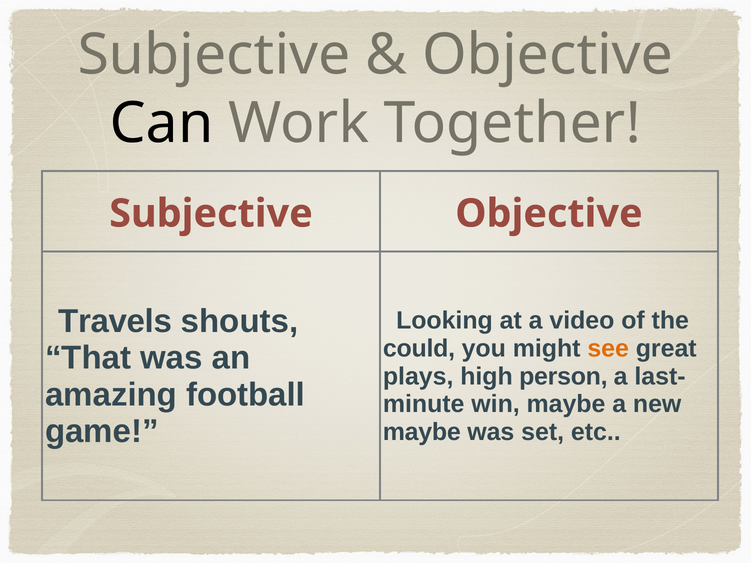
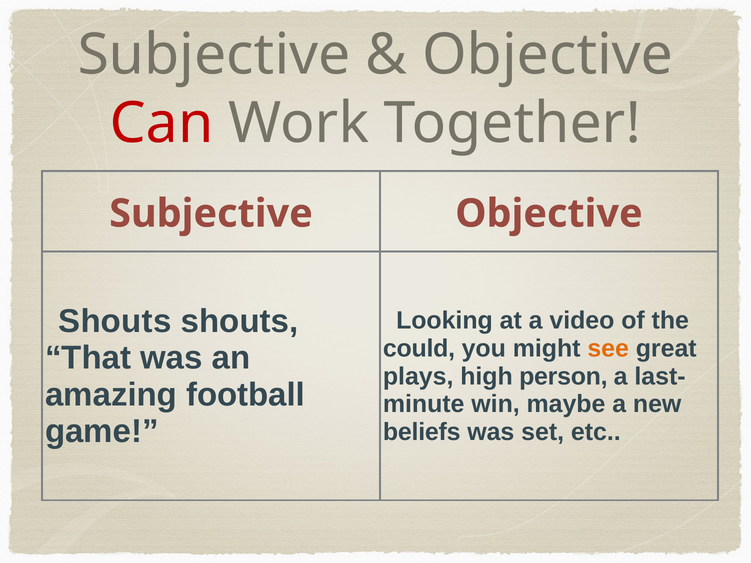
Can colour: black -> red (162, 123)
Travels: Travels -> Shouts (115, 321)
maybe: maybe -> beliefs (422, 432)
